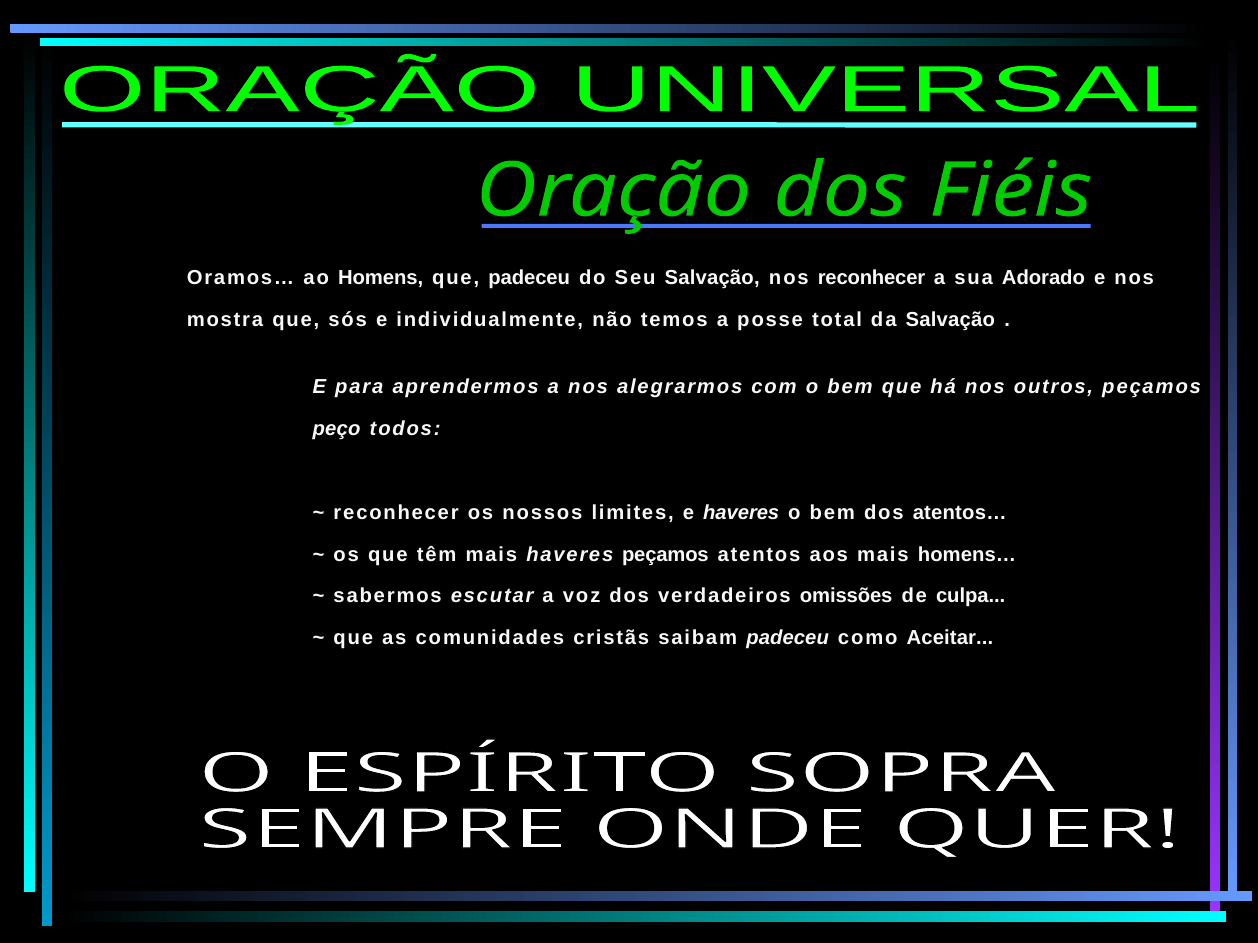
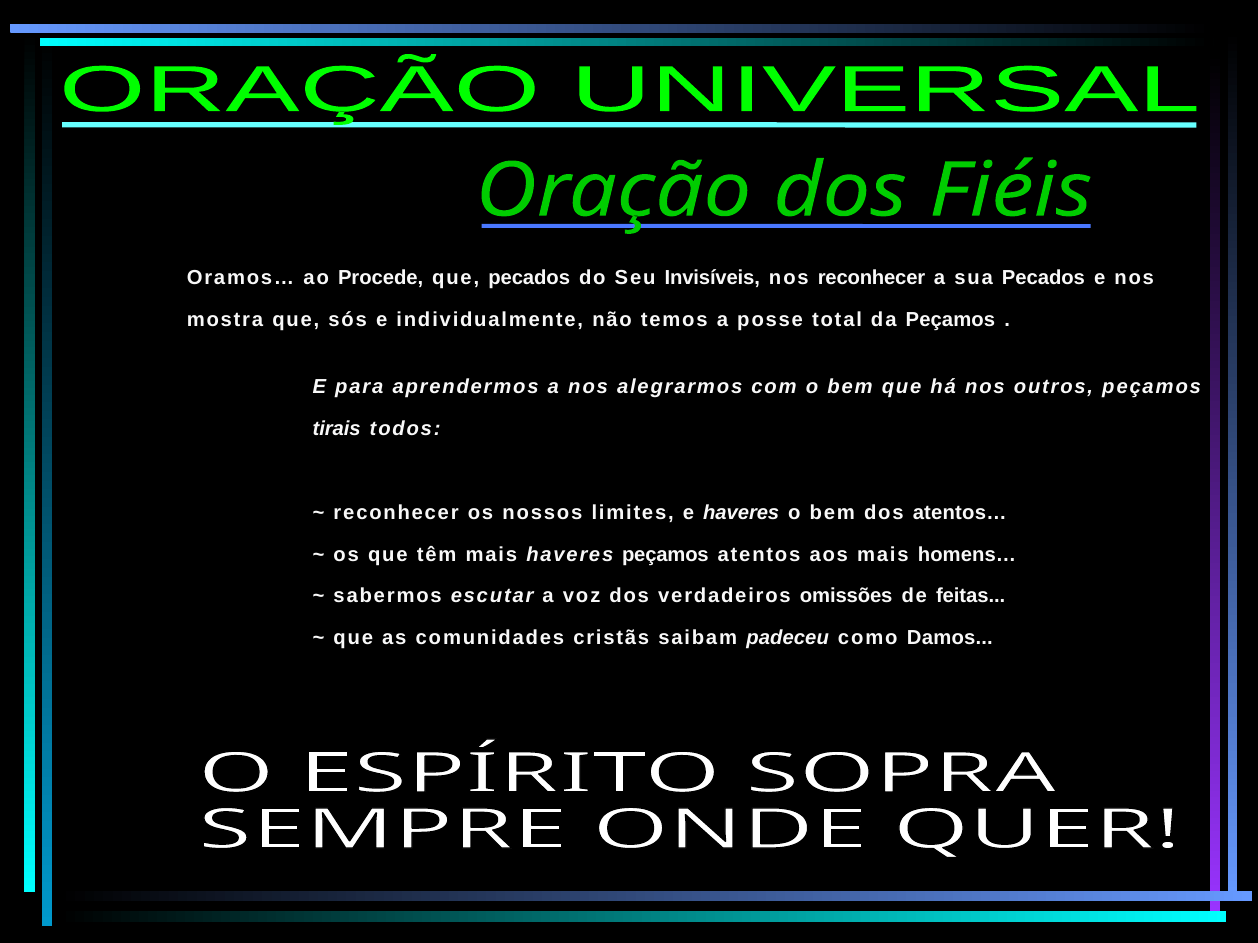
Homens: Homens -> Procede (381, 278)
que padeceu: padeceu -> pecados (529, 278)
Seu Salvação: Salvação -> Invisíveis (712, 278)
sua Adorado: Adorado -> Pecados (1043, 278)
da Salvação: Salvação -> Peçamos (950, 320)
peço: peço -> tirais (337, 429)
culpa: culpa -> feitas (971, 597)
Aceitar: Aceitar -> Damos (950, 639)
